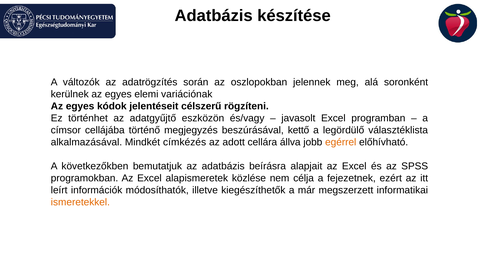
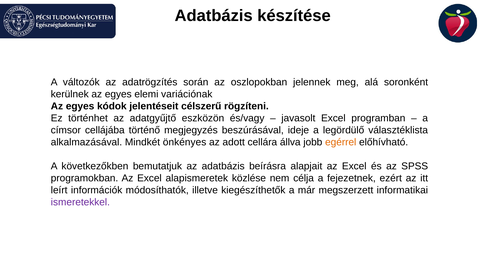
kettő: kettő -> ideje (298, 131)
címkézés: címkézés -> önkényes (185, 143)
ismeretekkel colour: orange -> purple (80, 203)
